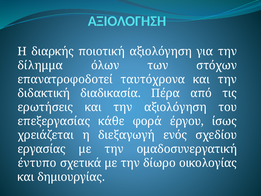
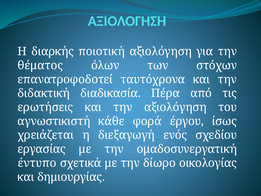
δίλημμα: δίλημμα -> θέματος (40, 65)
επεξεργασίας: επεξεργασίας -> αγνωστικιστή (54, 121)
